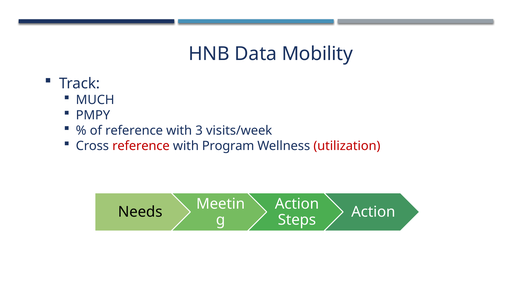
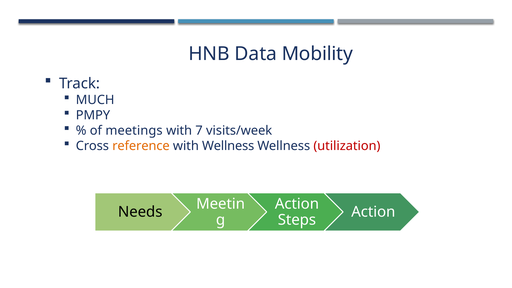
of reference: reference -> meetings (134, 131)
3: 3 -> 7 (199, 131)
reference colour: red -> orange (141, 146)
with Program: Program -> Wellness (228, 146)
